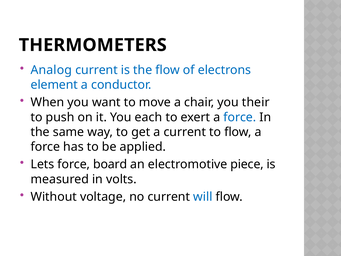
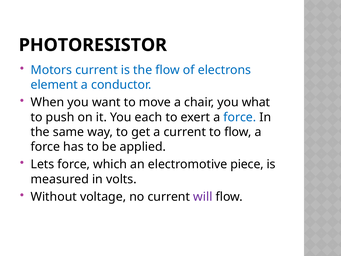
THERMOMETERS: THERMOMETERS -> PHOTORESISTOR (93, 45)
Analog: Analog -> Motors (51, 70)
their: their -> what (256, 102)
board: board -> which (110, 164)
will colour: blue -> purple (203, 197)
